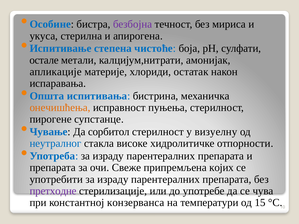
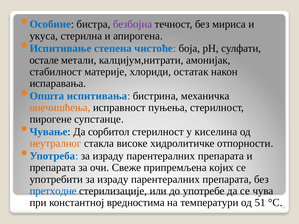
апликације: апликације -> стабилност (56, 72)
визуелну: визуелну -> киселина (216, 132)
неутралног colour: blue -> orange (56, 144)
претходне colour: purple -> blue (53, 191)
конзерванса: конзерванса -> вредностима (136, 203)
15: 15 -> 51 (260, 203)
